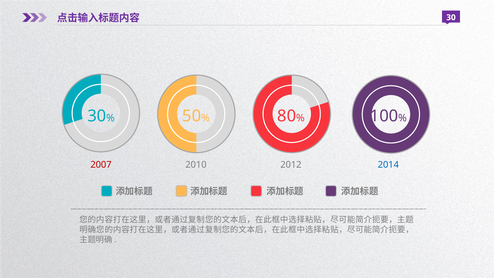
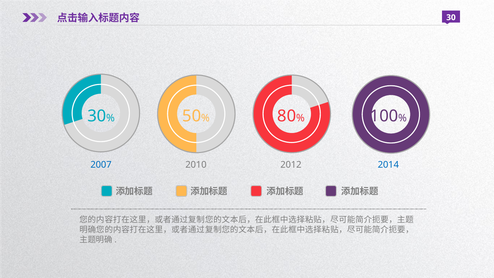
2007 colour: red -> blue (101, 165)
